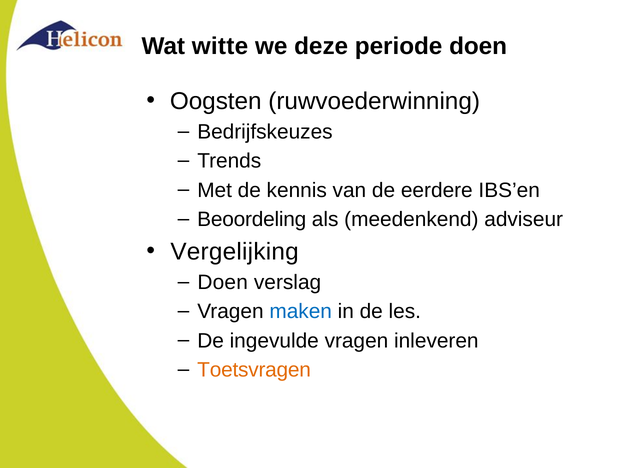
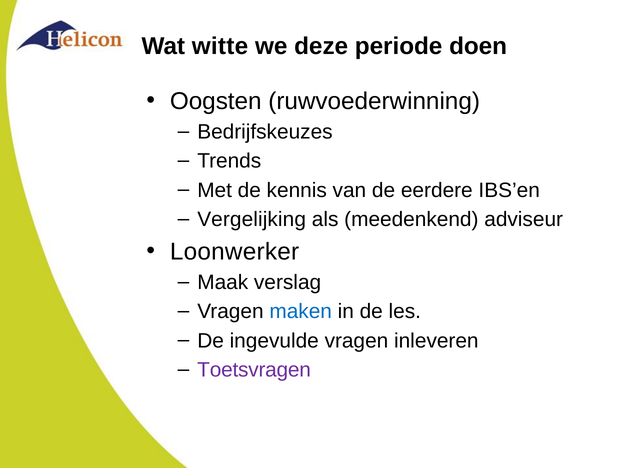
Beoordeling: Beoordeling -> Vergelijking (252, 220)
Vergelijking: Vergelijking -> Loonwerker (235, 252)
Doen: Doen -> Maak (223, 283)
Toetsvragen colour: orange -> purple (254, 370)
